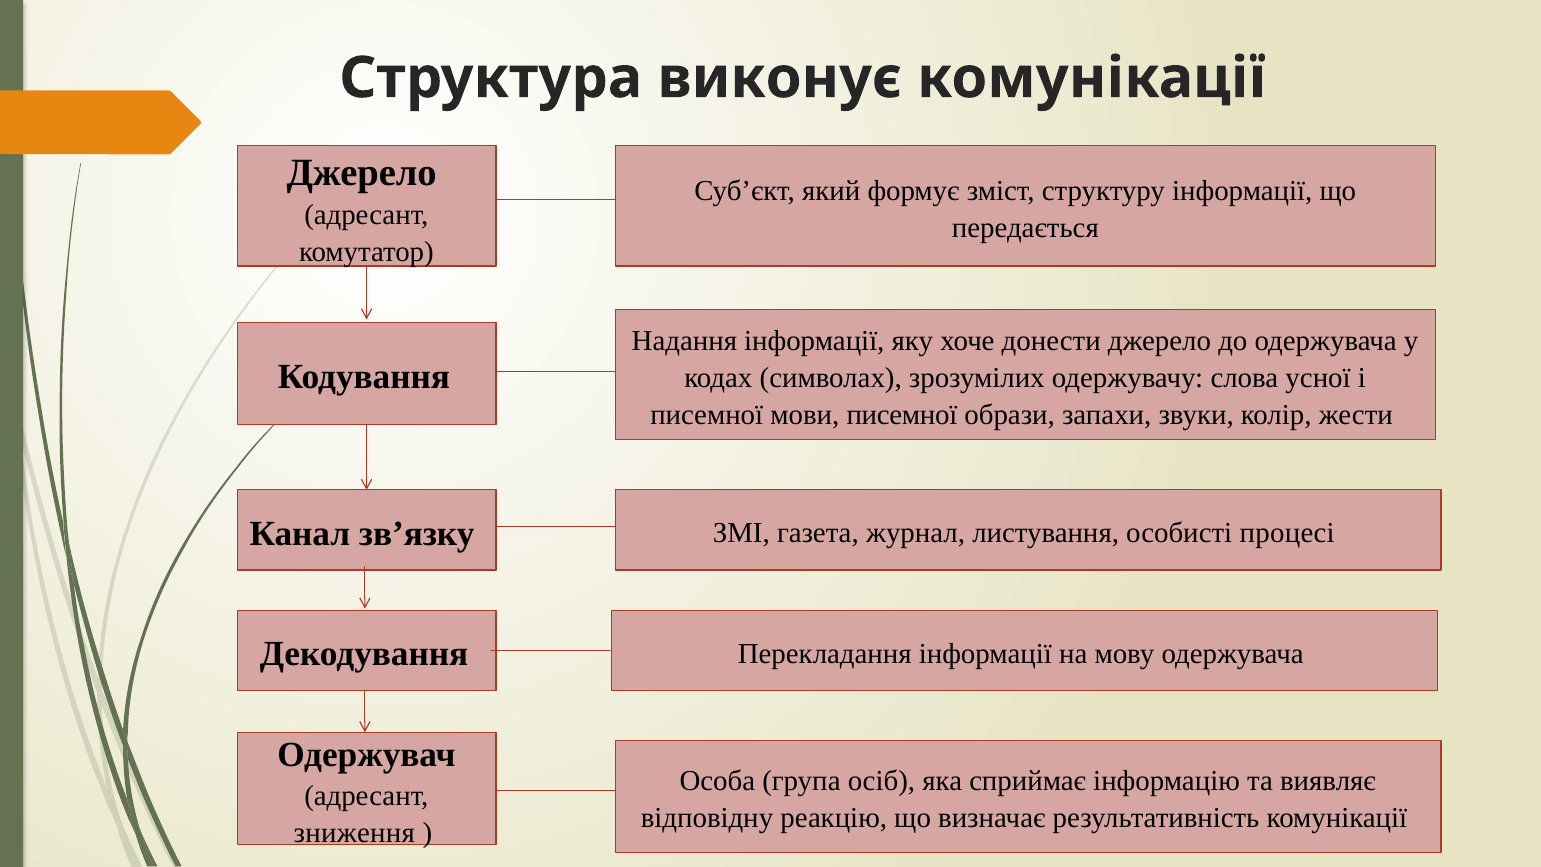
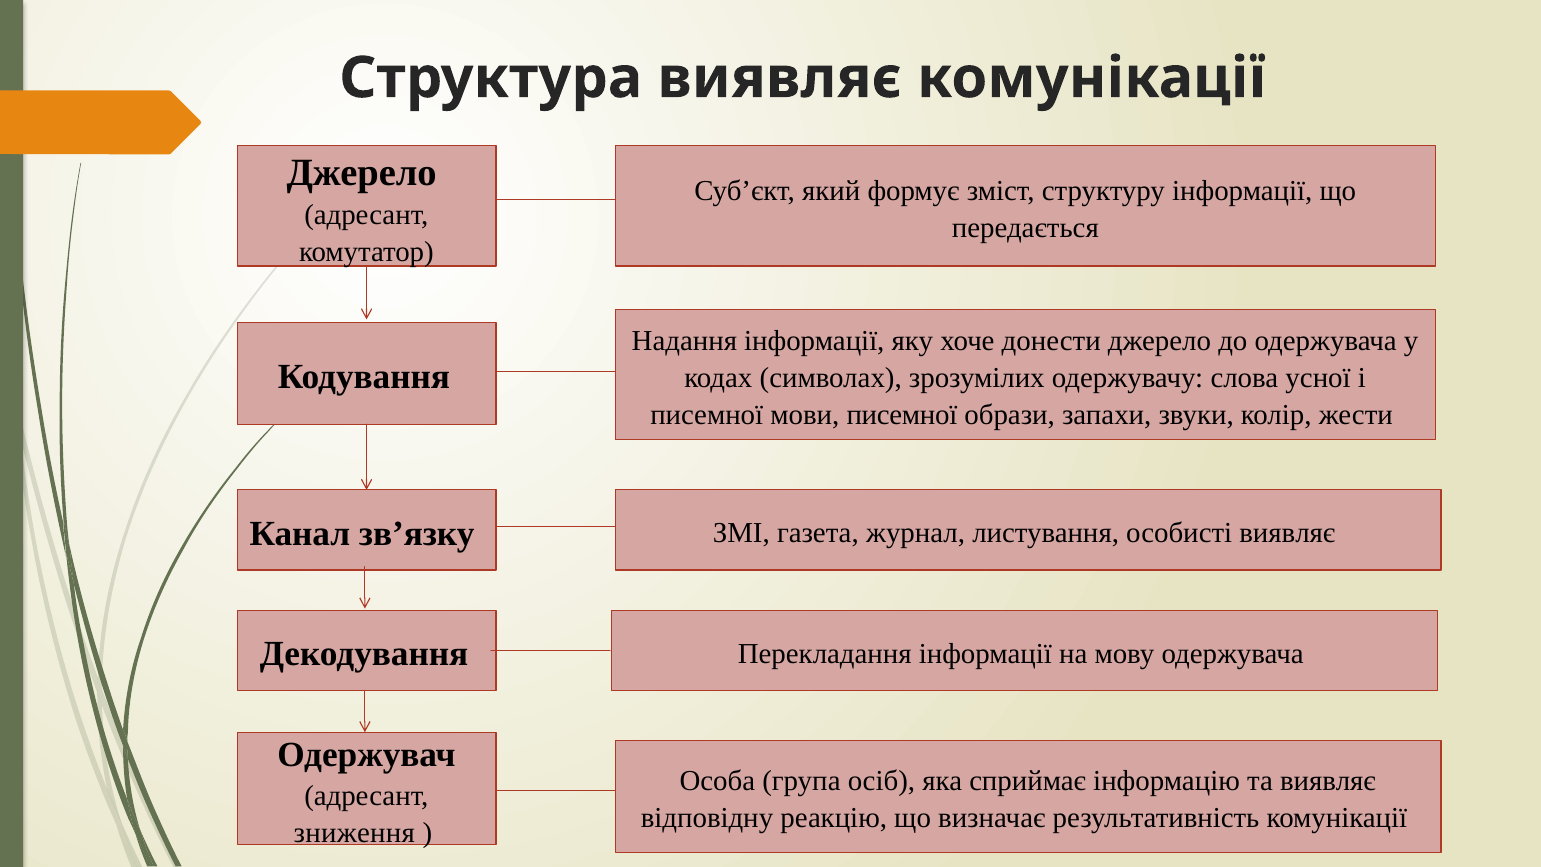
Структура виконує: виконує -> виявляє (780, 78)
особисті процесі: процесі -> виявляє (1287, 533)
